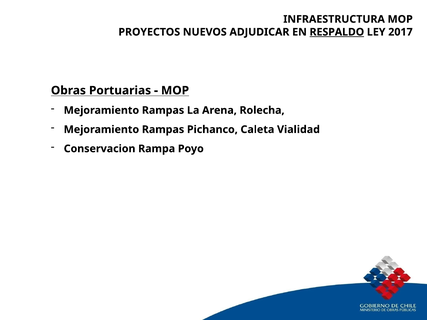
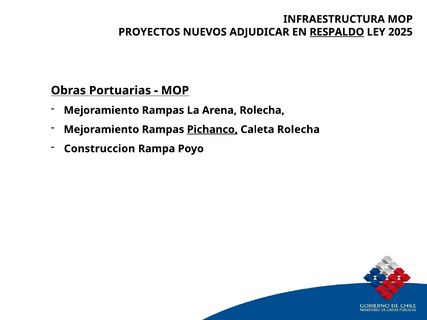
2017: 2017 -> 2025 (400, 32)
Pichanco underline: none -> present (212, 130)
Caleta Vialidad: Vialidad -> Rolecha (298, 130)
Conservacion: Conservacion -> Construccion (100, 149)
